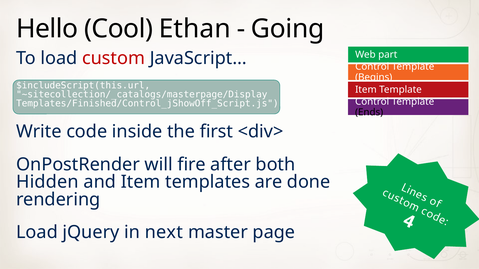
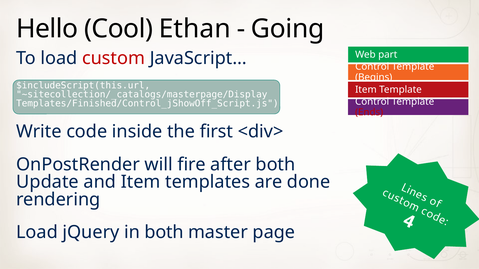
Ends colour: black -> red (369, 112)
Hidden: Hidden -> Update (48, 182)
in next: next -> both (164, 233)
